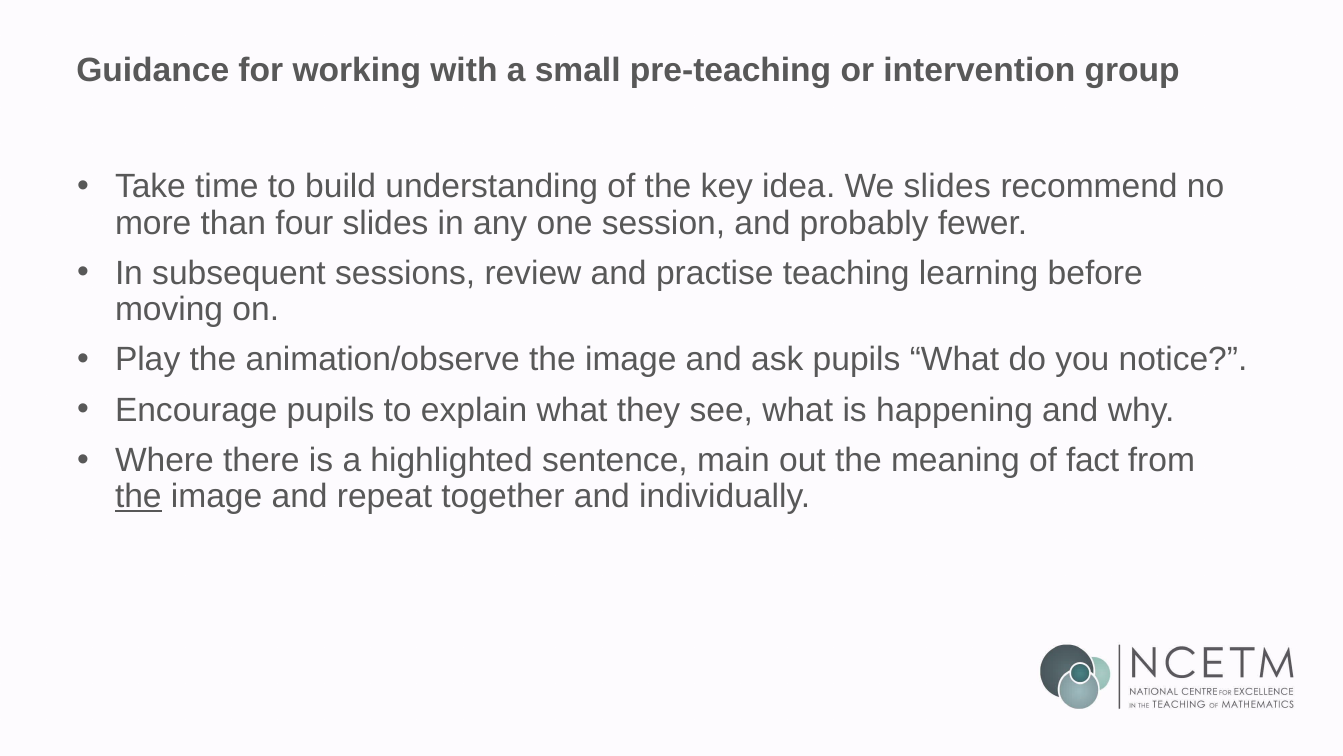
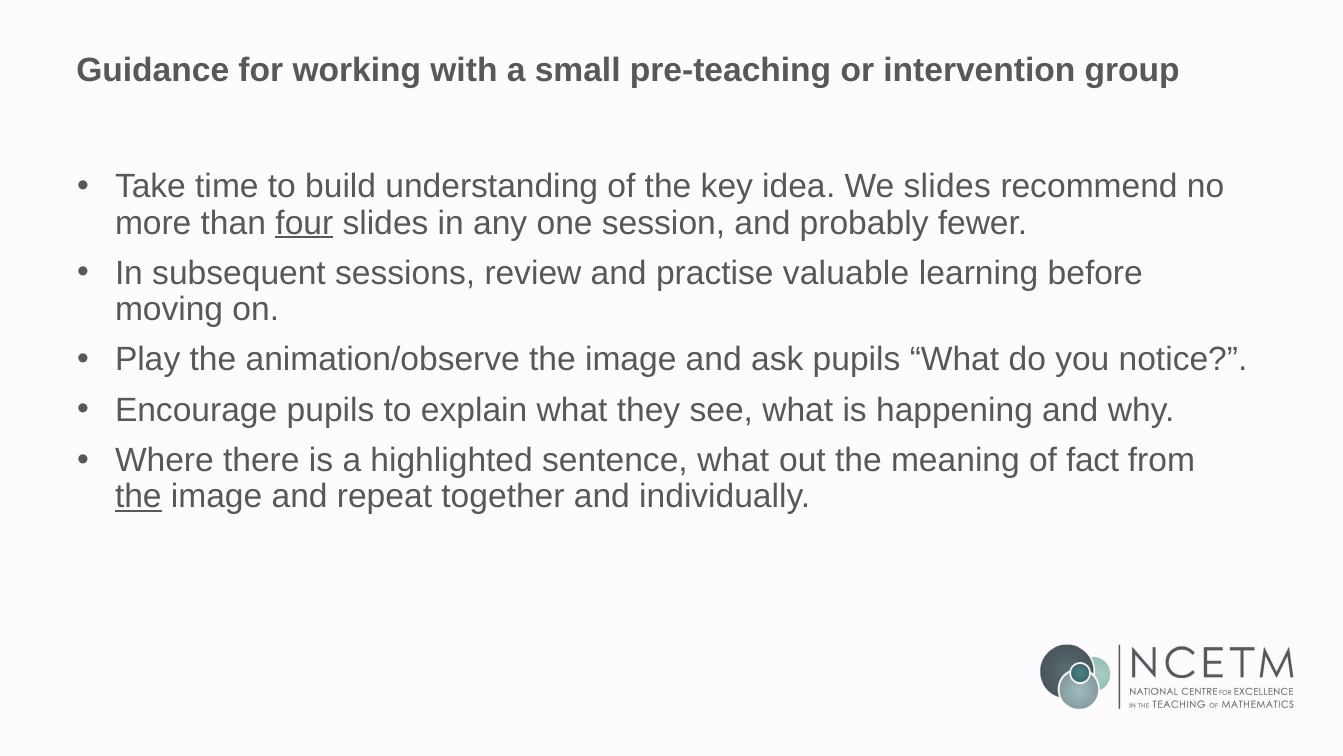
four underline: none -> present (304, 223)
teaching: teaching -> valuable (846, 273)
sentence main: main -> what (733, 460)
